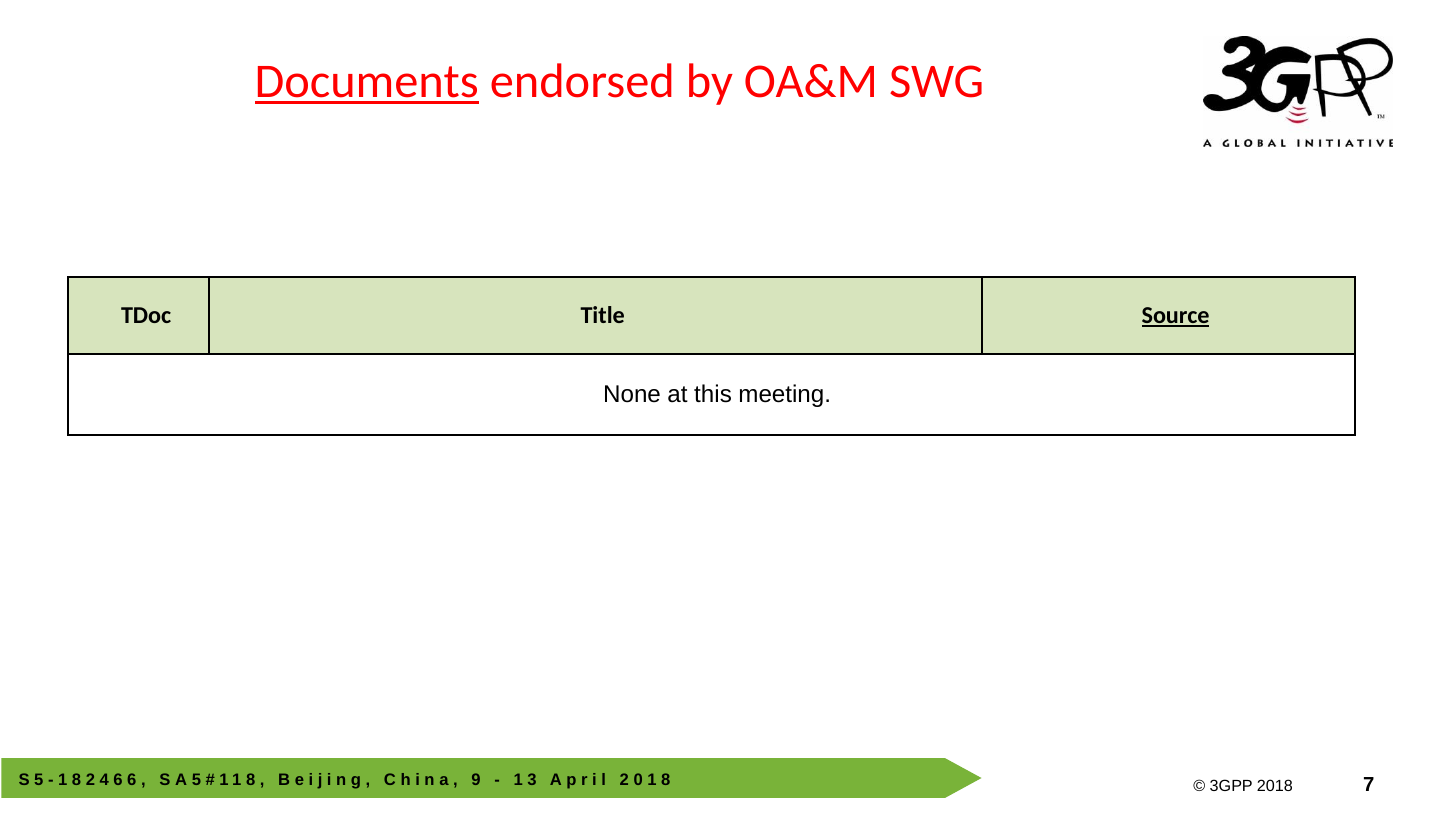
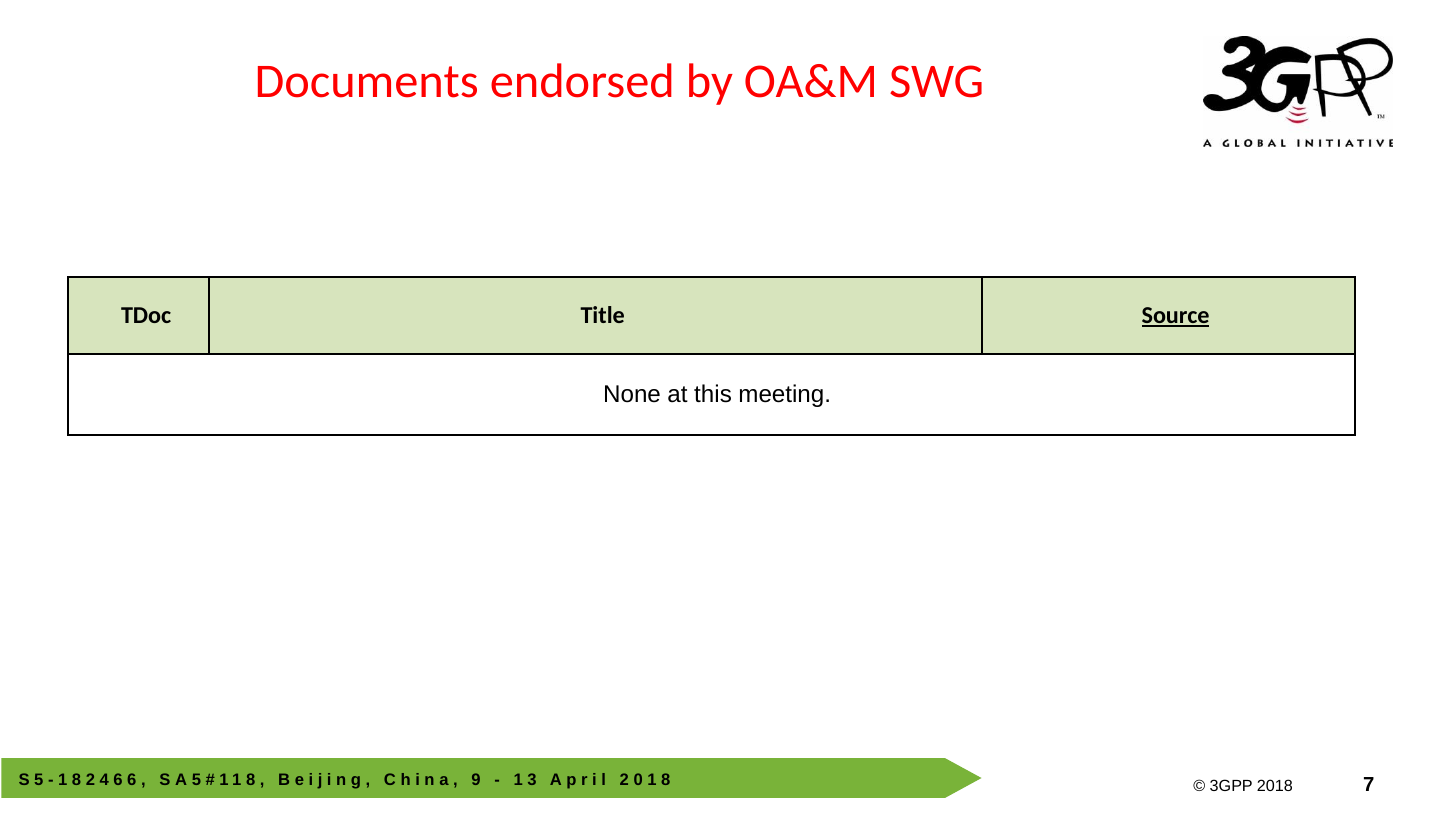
Documents underline: present -> none (367, 81)
